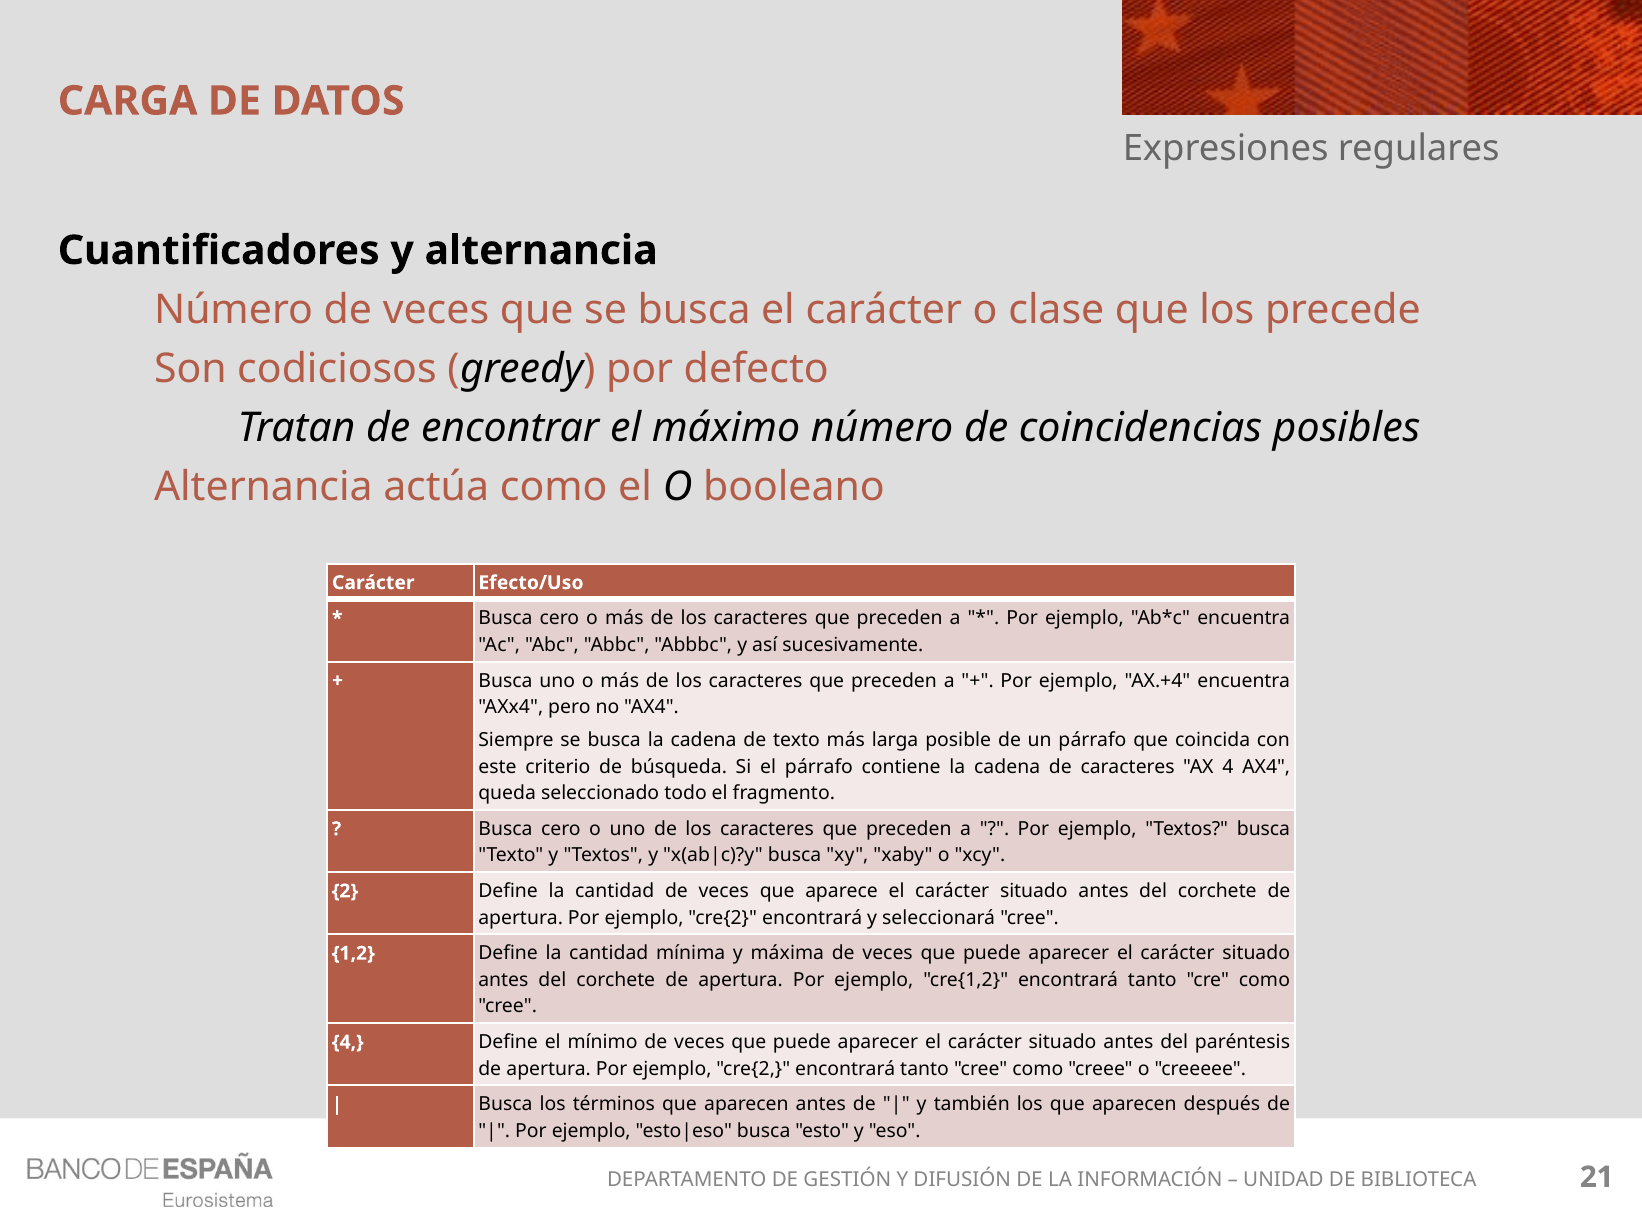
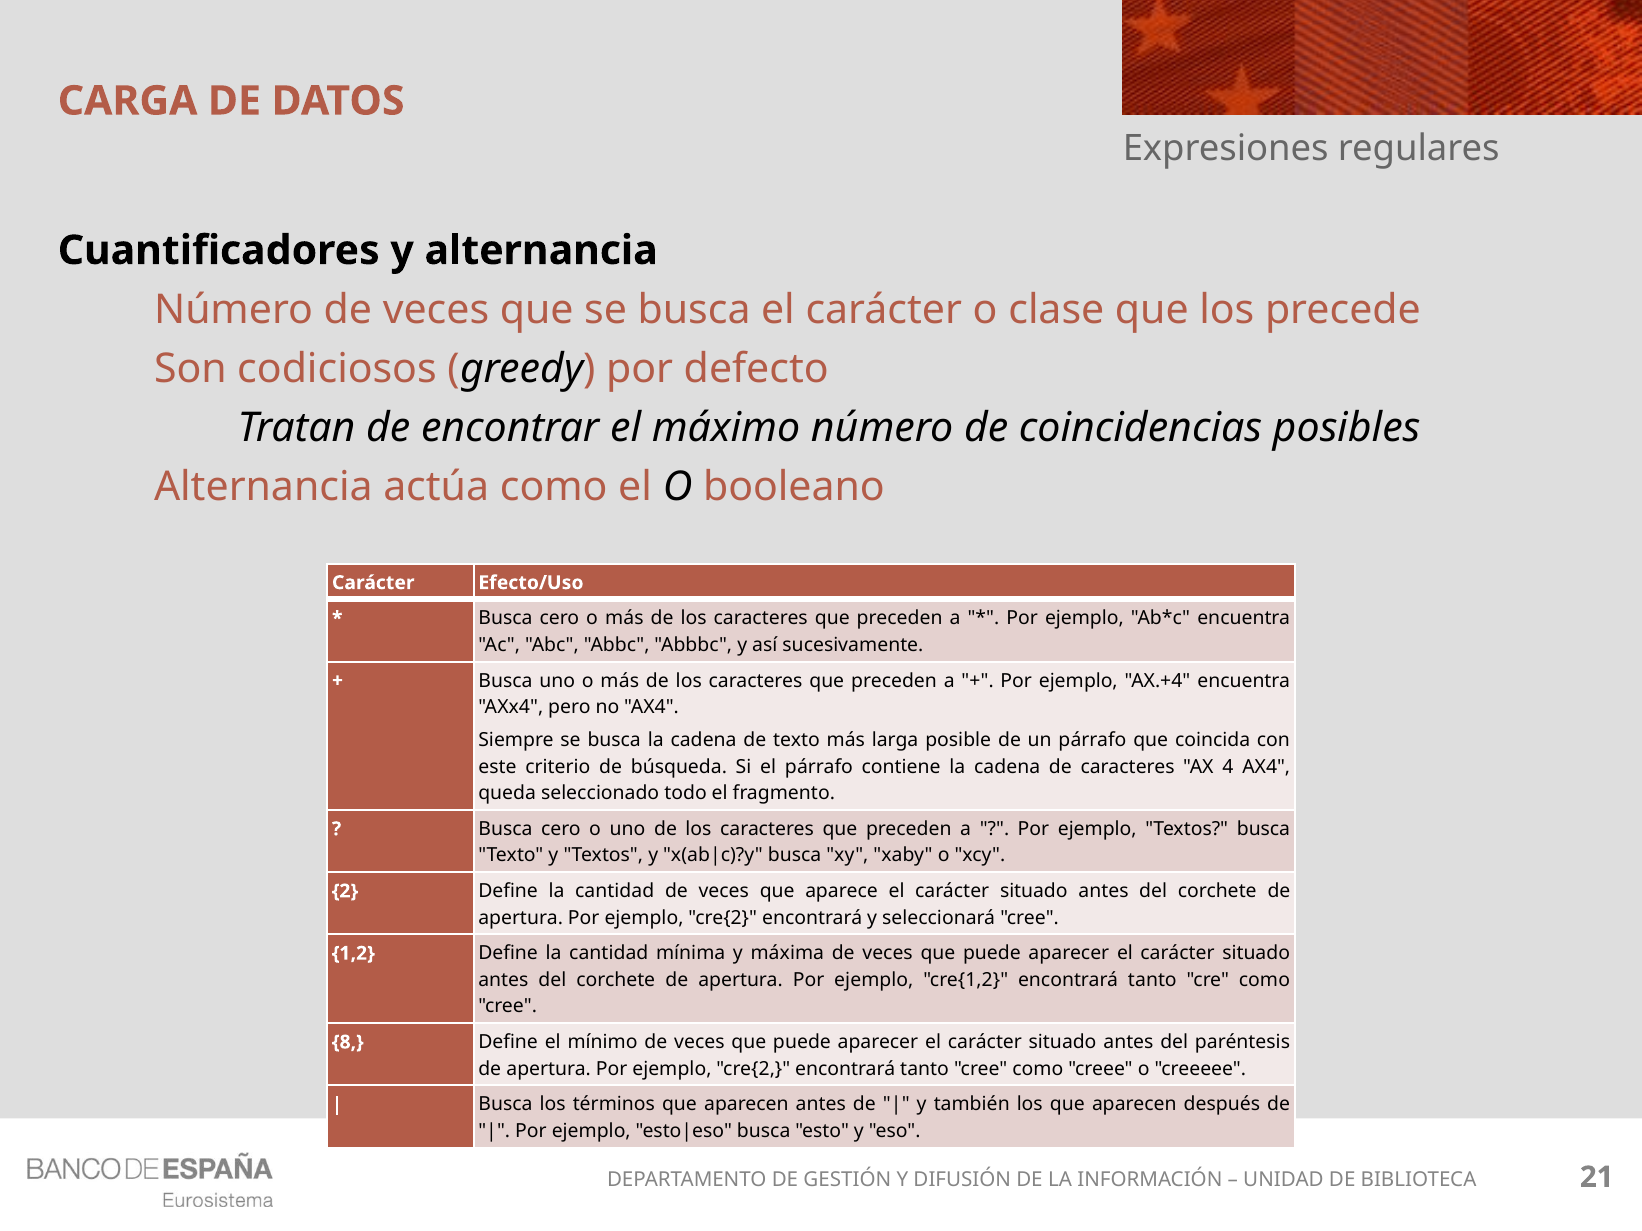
4: 4 -> 8 (348, 1043)
